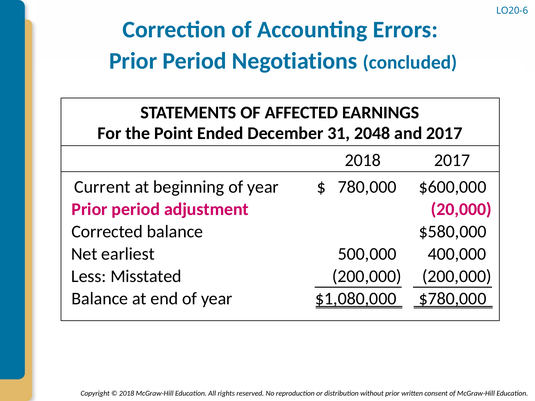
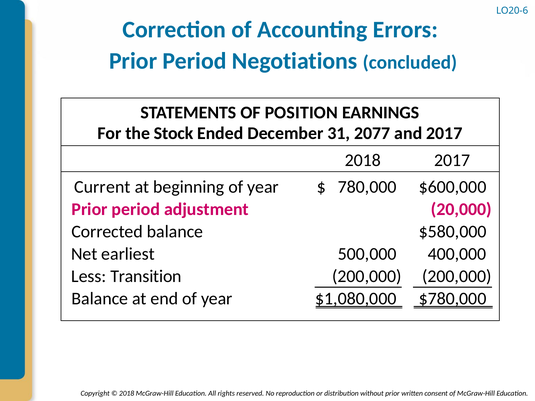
AFFECTED: AFFECTED -> POSITION (301, 113)
Point: Point -> Stock (174, 133)
2048: 2048 -> 2077 (372, 133)
Misstated: Misstated -> Transition (146, 276)
